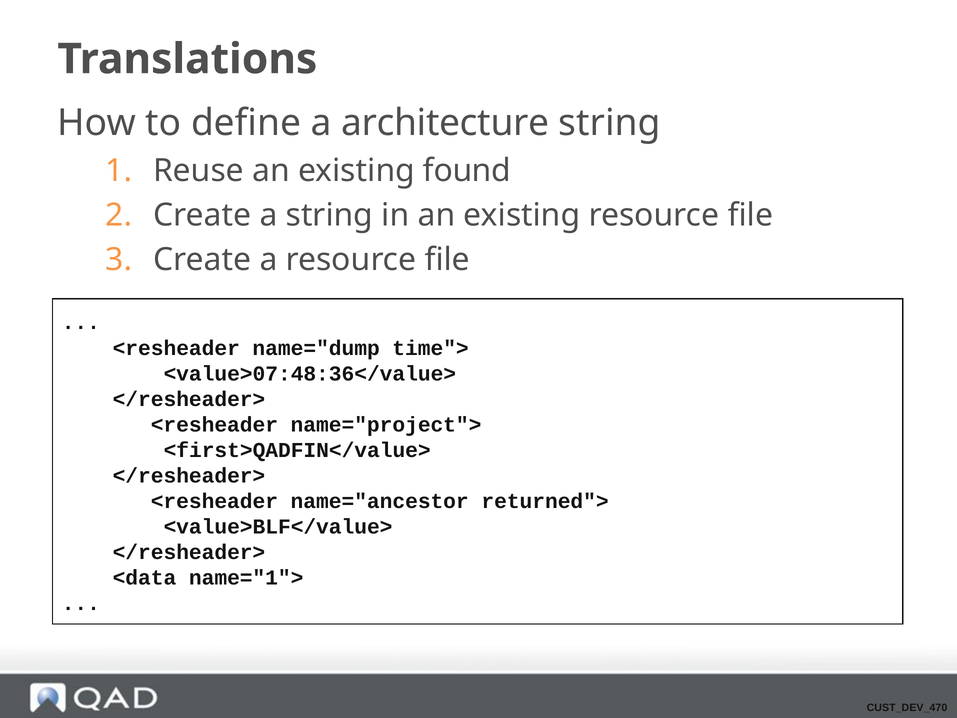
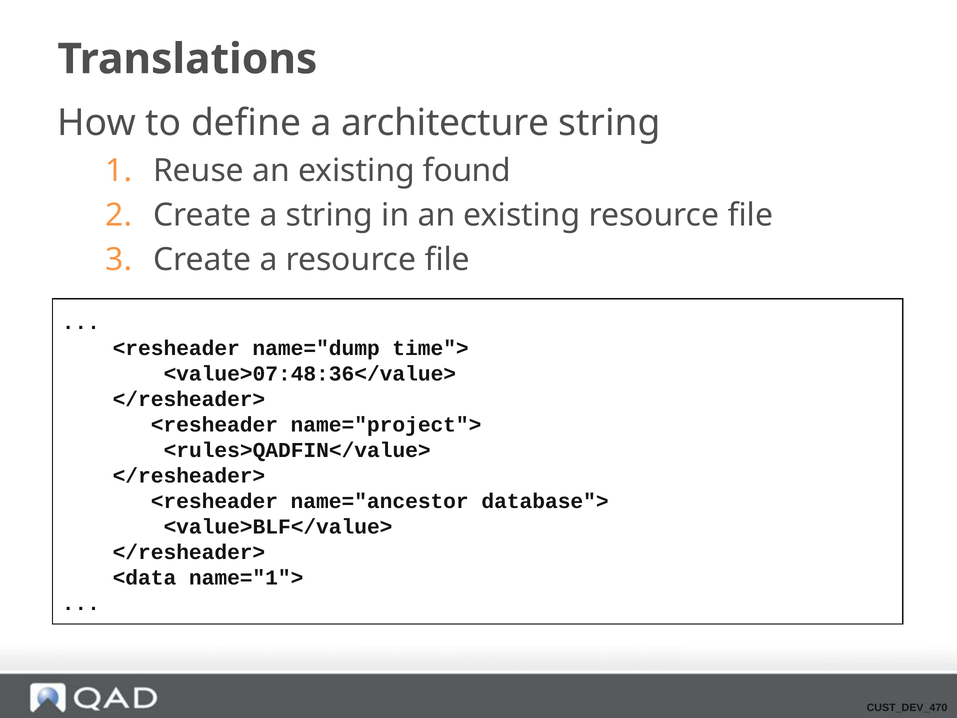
<first>QADFIN</value>: <first>QADFIN</value> -> <rules>QADFIN</value> (297, 450)
returned">: returned"> -> database"> (545, 501)
